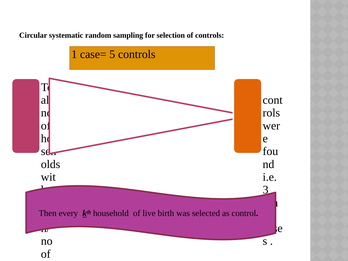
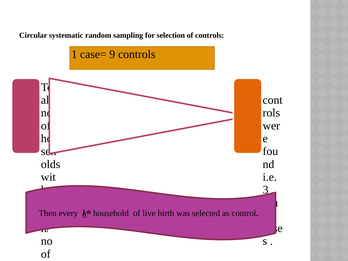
5: 5 -> 9 (112, 54)
